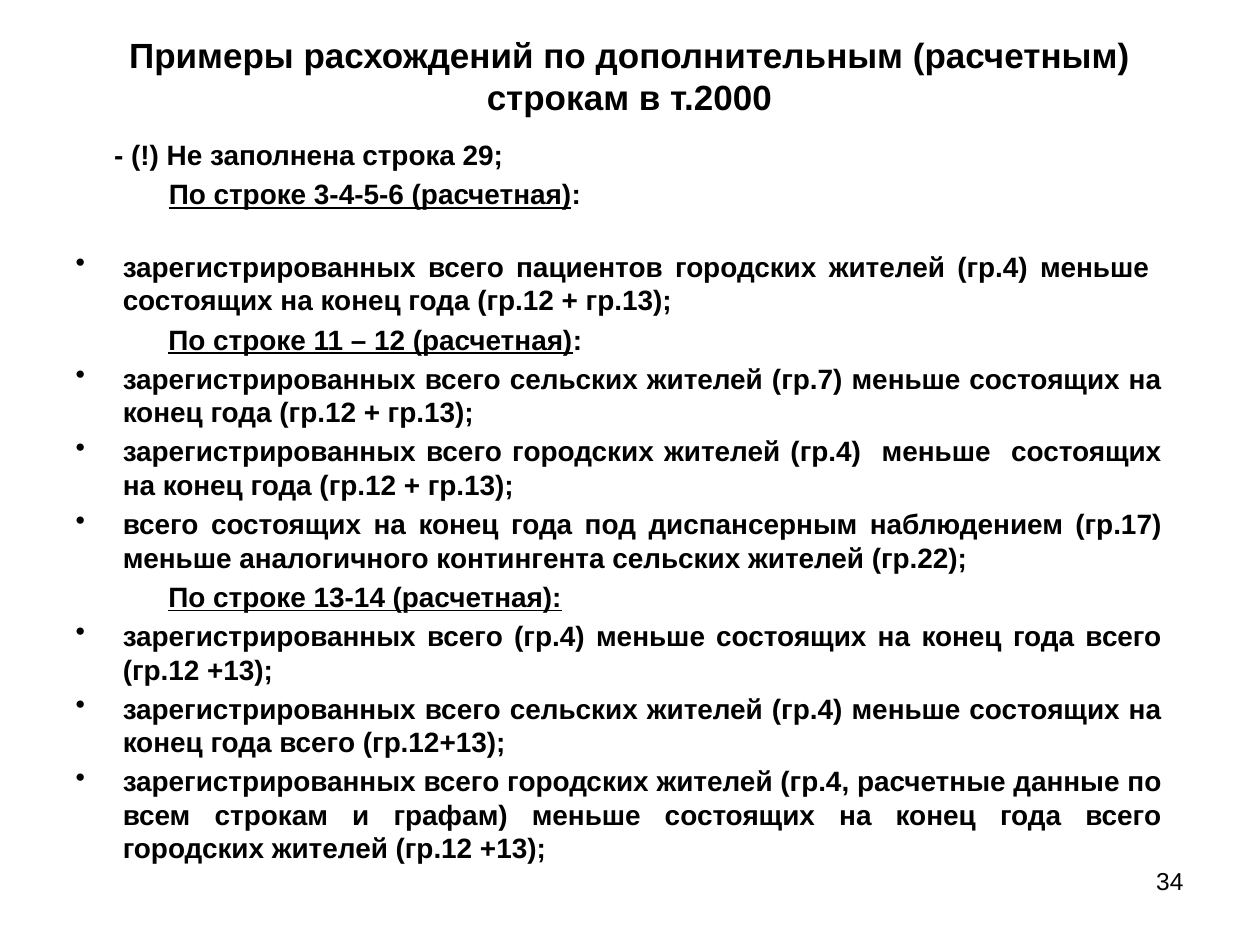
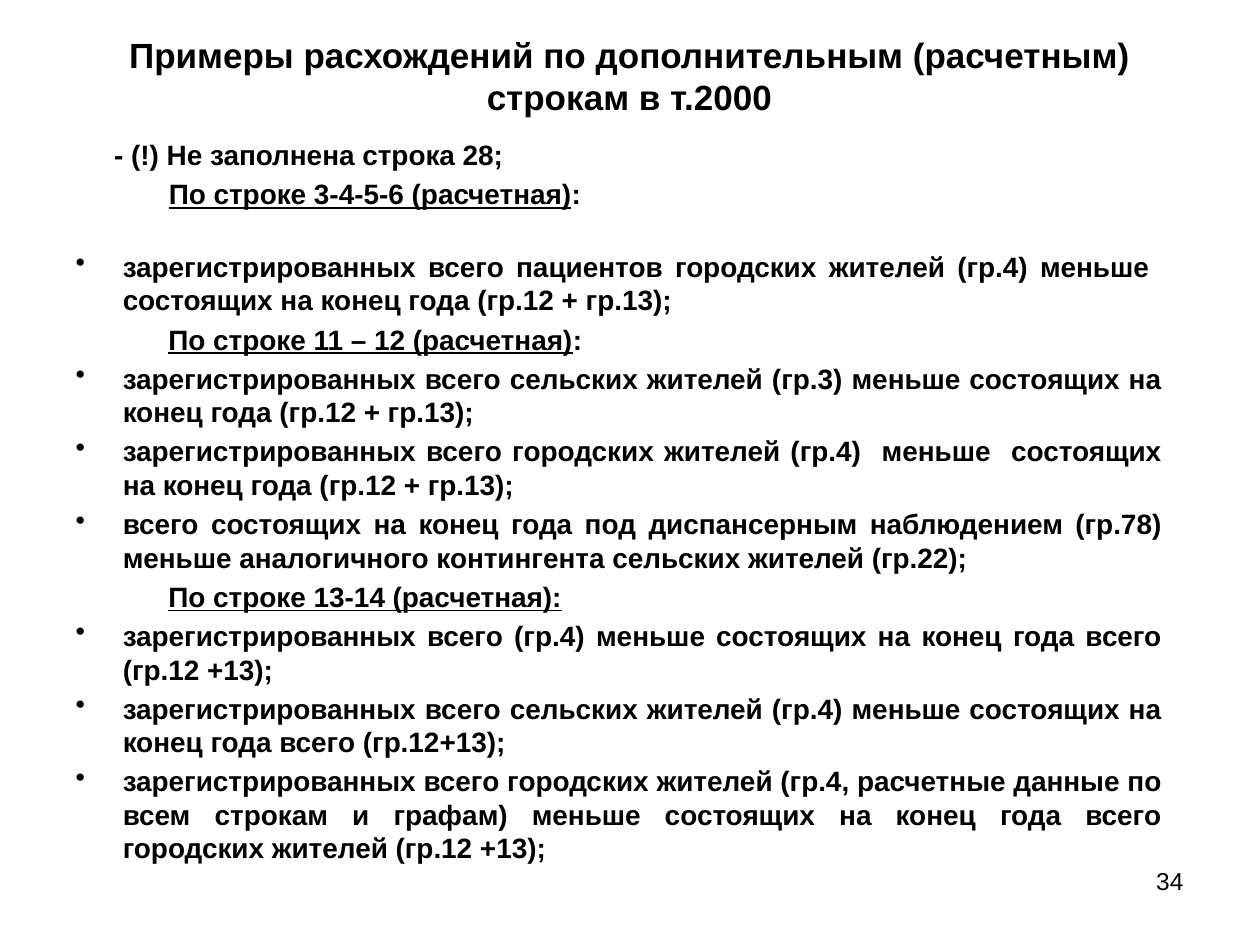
29: 29 -> 28 (483, 156)
гр.7: гр.7 -> гр.3 (807, 380)
гр.17: гр.17 -> гр.78 (1118, 526)
